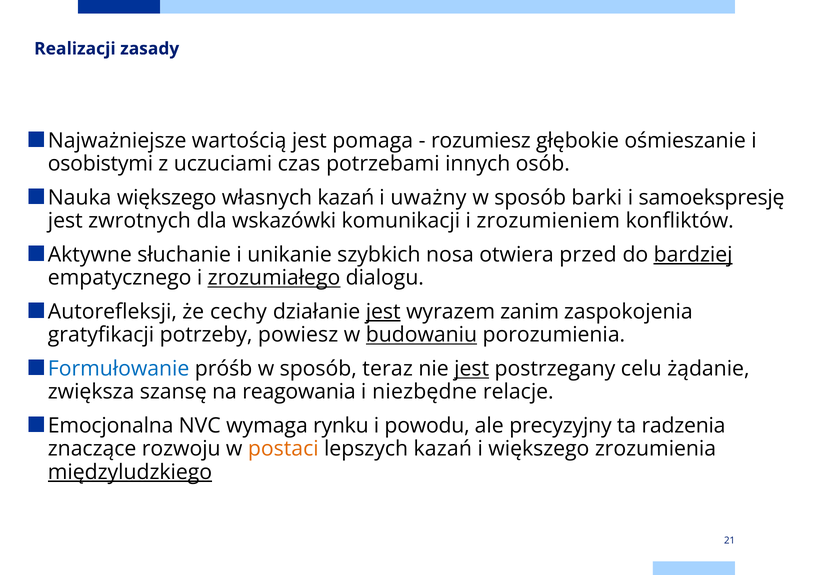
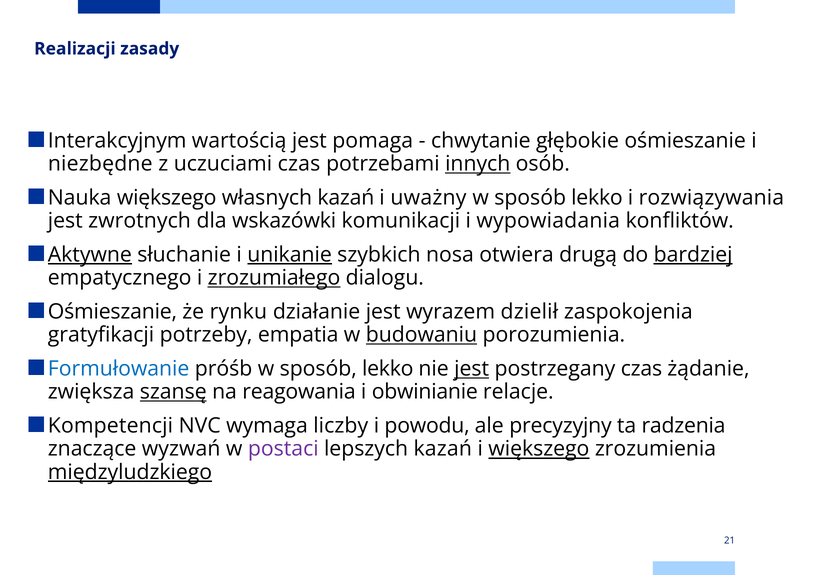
Najważniejsze: Najważniejsze -> Interakcyjnym (117, 141)
rozumiesz: rozumiesz -> chwytanie (481, 141)
osobistymi: osobistymi -> niezbędne (100, 164)
innych underline: none -> present (478, 164)
barki: barki -> lekko (597, 198)
samoekspresję: samoekspresję -> rozwiązywania (711, 198)
zrozumieniem: zrozumieniem -> wypowiadania (548, 221)
Aktywne underline: none -> present (90, 255)
unikanie underline: none -> present (290, 255)
przed: przed -> drugą (588, 255)
Autorefleksji: Autorefleksji -> Ośmieszanie (112, 312)
cechy: cechy -> rynku (238, 312)
jest underline: present -> none (383, 312)
zanim: zanim -> dzielił (529, 312)
powiesz: powiesz -> empatia (298, 335)
próśb w sposób teraz: teraz -> lekko (388, 369)
postrzegany celu: celu -> czas (641, 369)
szansę underline: none -> present (173, 392)
niezbędne: niezbędne -> obwinianie (425, 392)
Emocjonalna: Emocjonalna -> Kompetencji (110, 426)
rynku: rynku -> liczby (341, 426)
rozwoju: rozwoju -> wyzwań (181, 449)
postaci colour: orange -> purple (283, 449)
większego underline: none -> present (539, 449)
